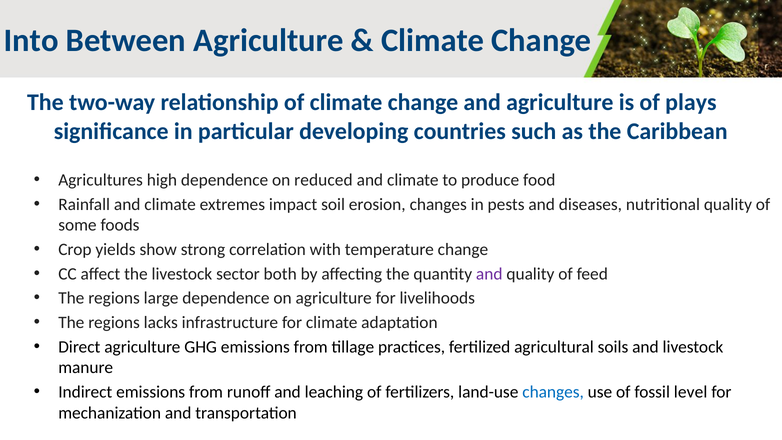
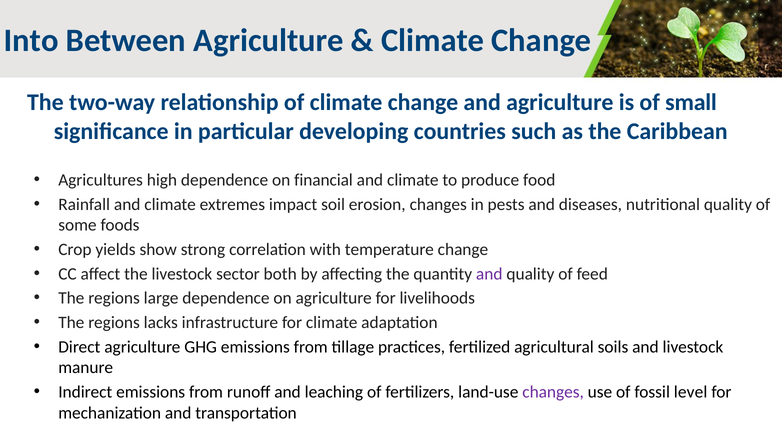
plays: plays -> small (691, 103)
reduced: reduced -> financial (324, 180)
changes colour: blue -> purple (553, 392)
